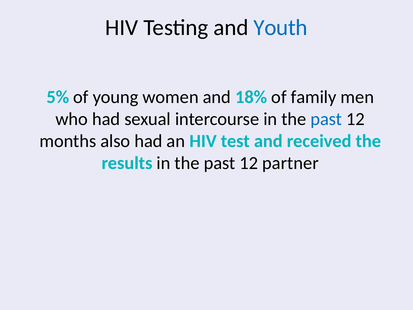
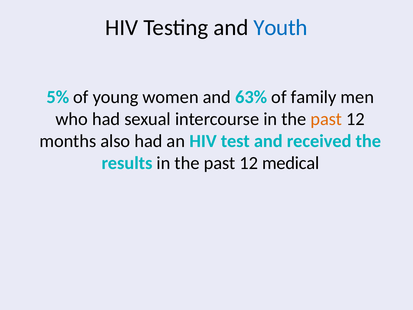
18%: 18% -> 63% (251, 97)
past colour: blue -> orange (326, 119)
partner: partner -> medical (291, 163)
